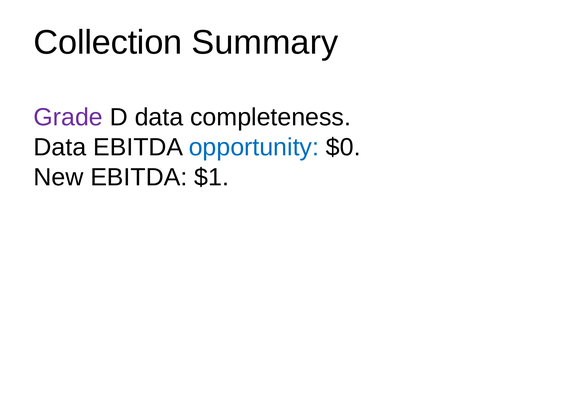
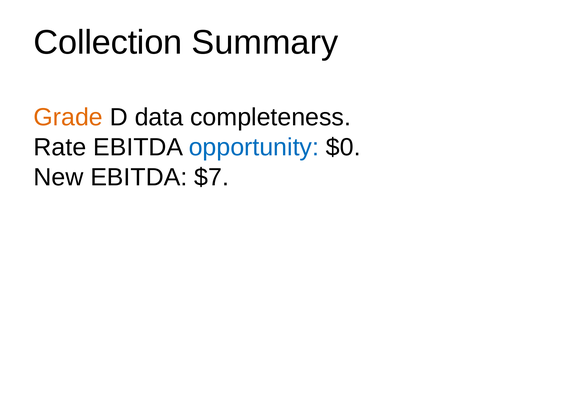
Grade colour: purple -> orange (68, 118)
Data: Data -> Rate (60, 148)
$1: $1 -> $7 (212, 177)
